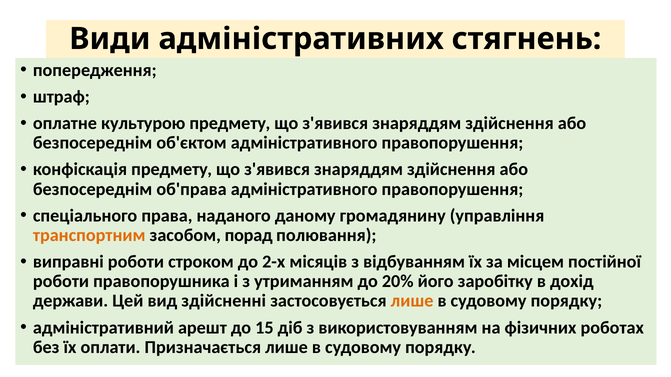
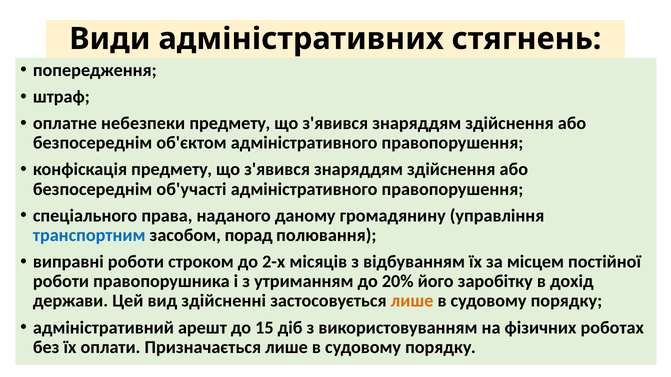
культурою: культурою -> небезпеки (143, 123)
об'права: об'права -> об'участі (191, 189)
транспортним colour: orange -> blue (89, 235)
